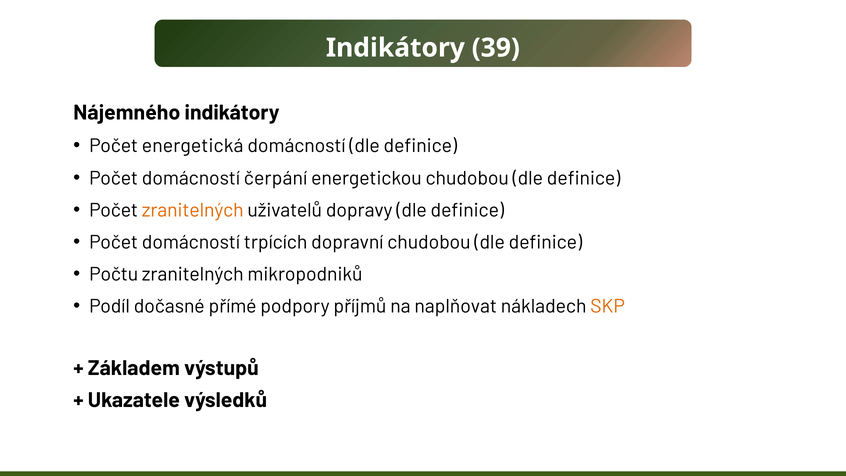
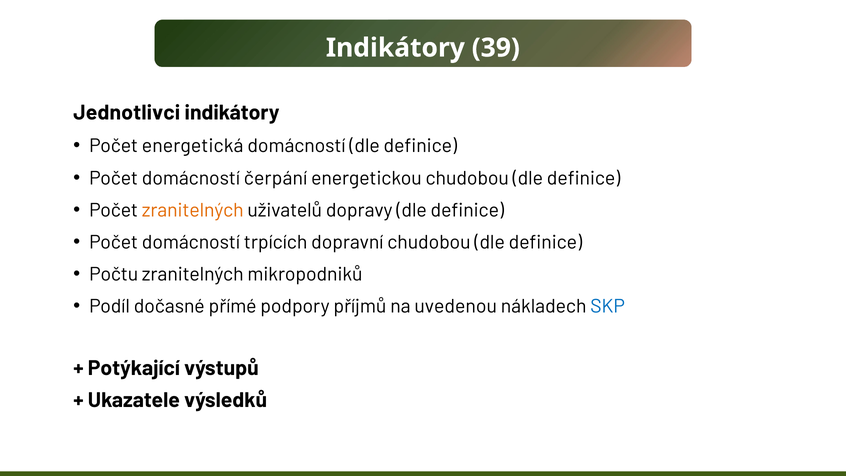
Nájemného: Nájemného -> Jednotlivci (127, 113)
naplňovat: naplňovat -> uvedenou (456, 306)
SKP colour: orange -> blue (608, 306)
Základem: Základem -> Potýkající (134, 368)
